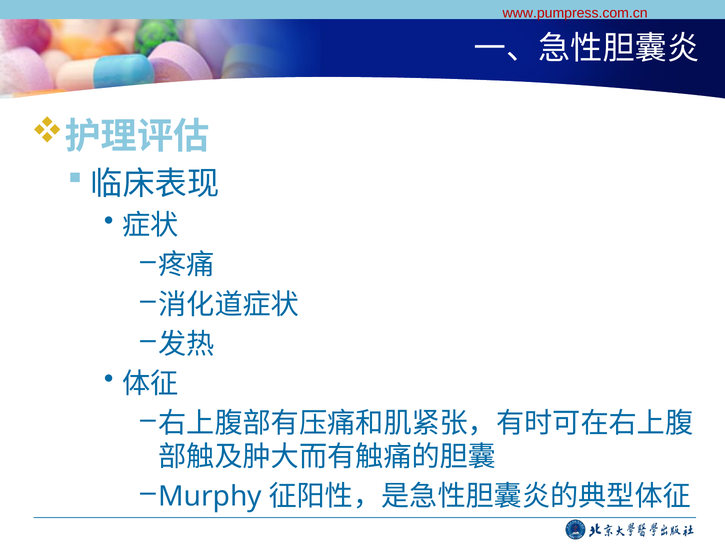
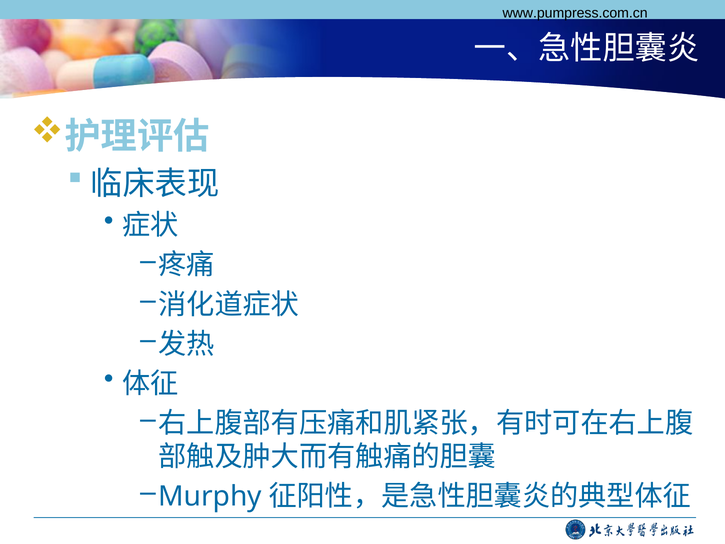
www.pumpress.com.cn colour: red -> black (575, 13)
